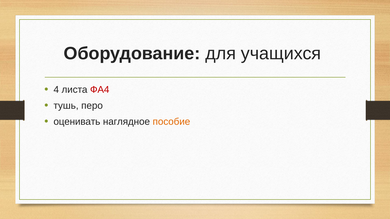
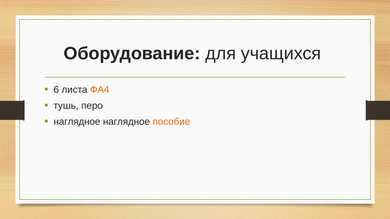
4: 4 -> 6 (56, 90)
ФА4 colour: red -> orange (100, 90)
оценивать: оценивать -> наглядное (77, 122)
